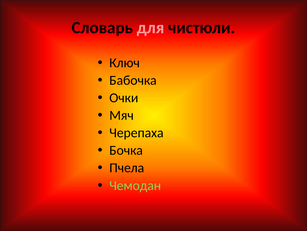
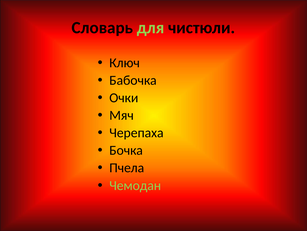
для colour: pink -> light green (151, 28)
